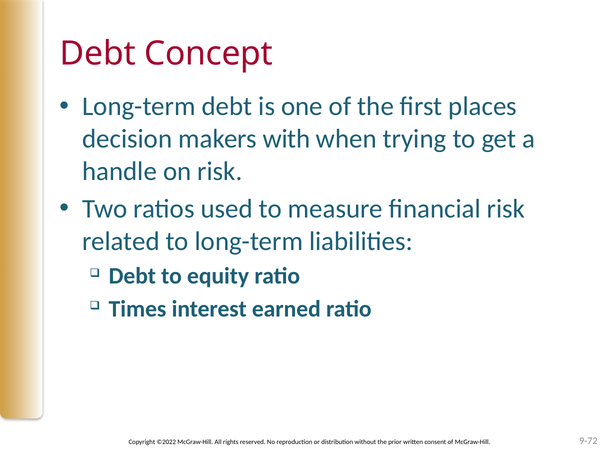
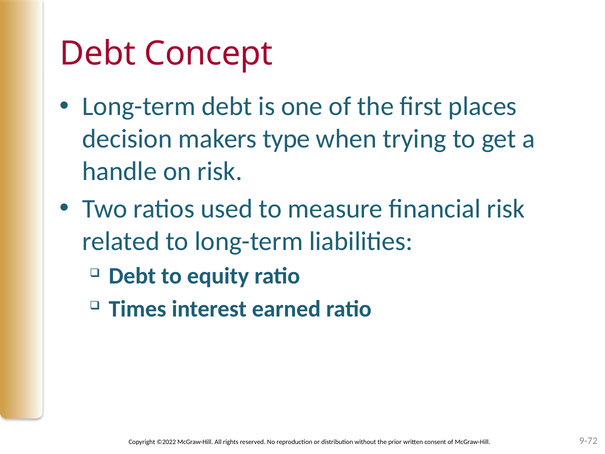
with: with -> type (286, 139)
